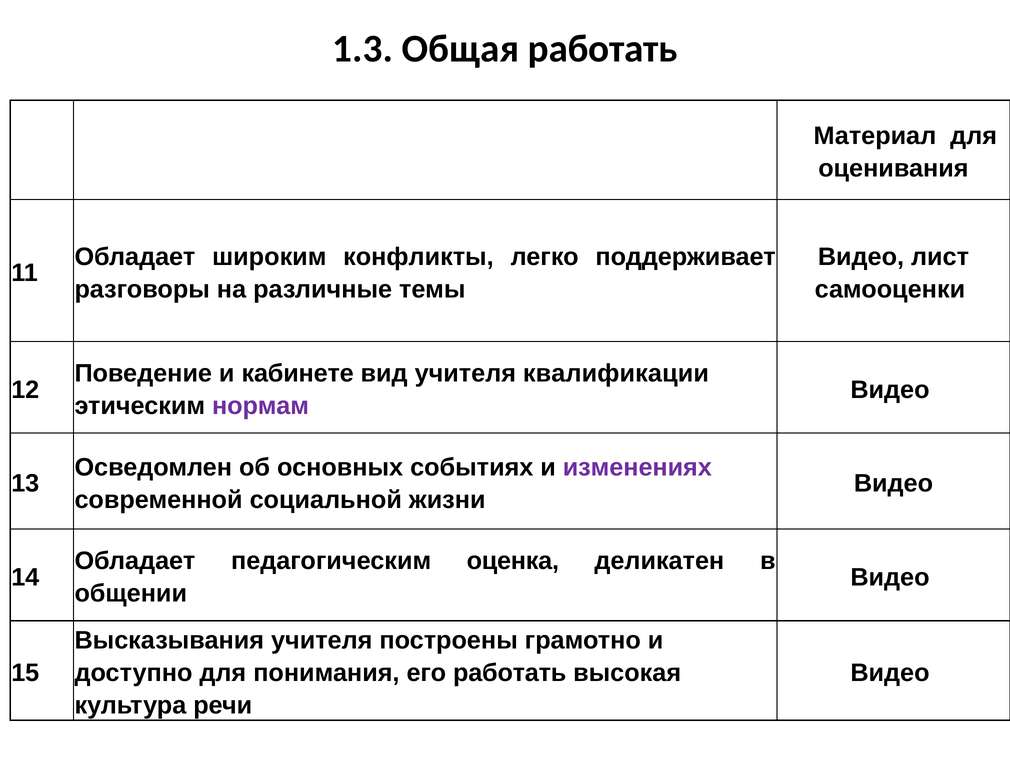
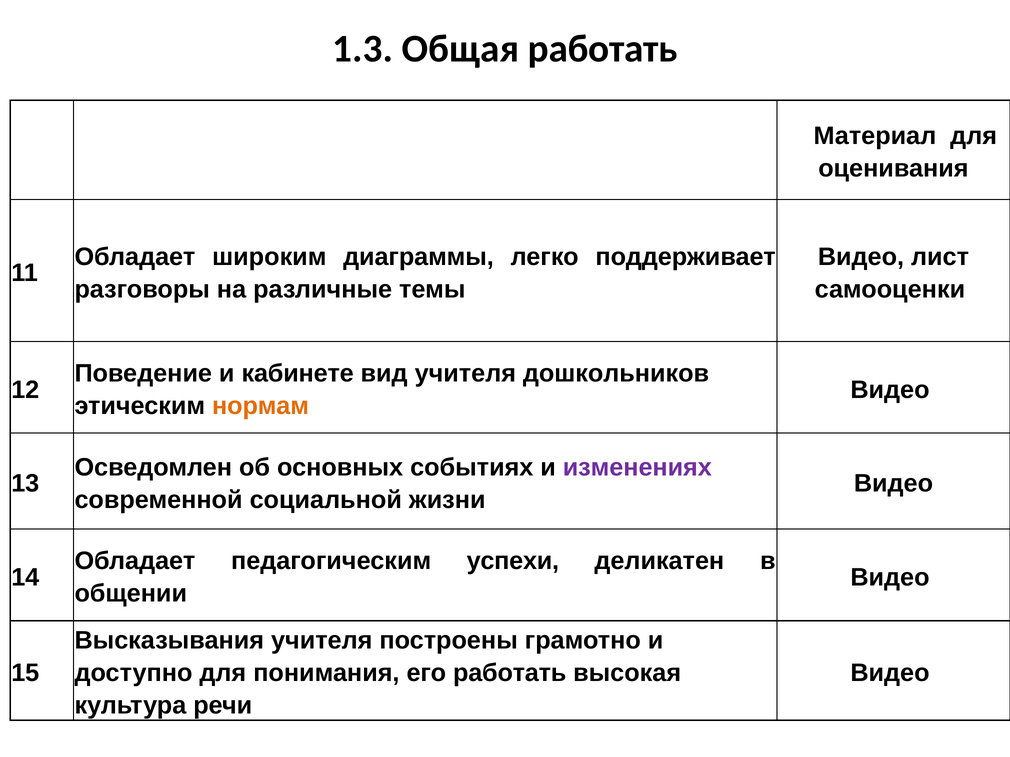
конфликты: конфликты -> диаграммы (418, 257)
квалификации: квалификации -> дошкольников (616, 374)
нормам colour: purple -> orange (261, 406)
оценка: оценка -> успехи (513, 562)
